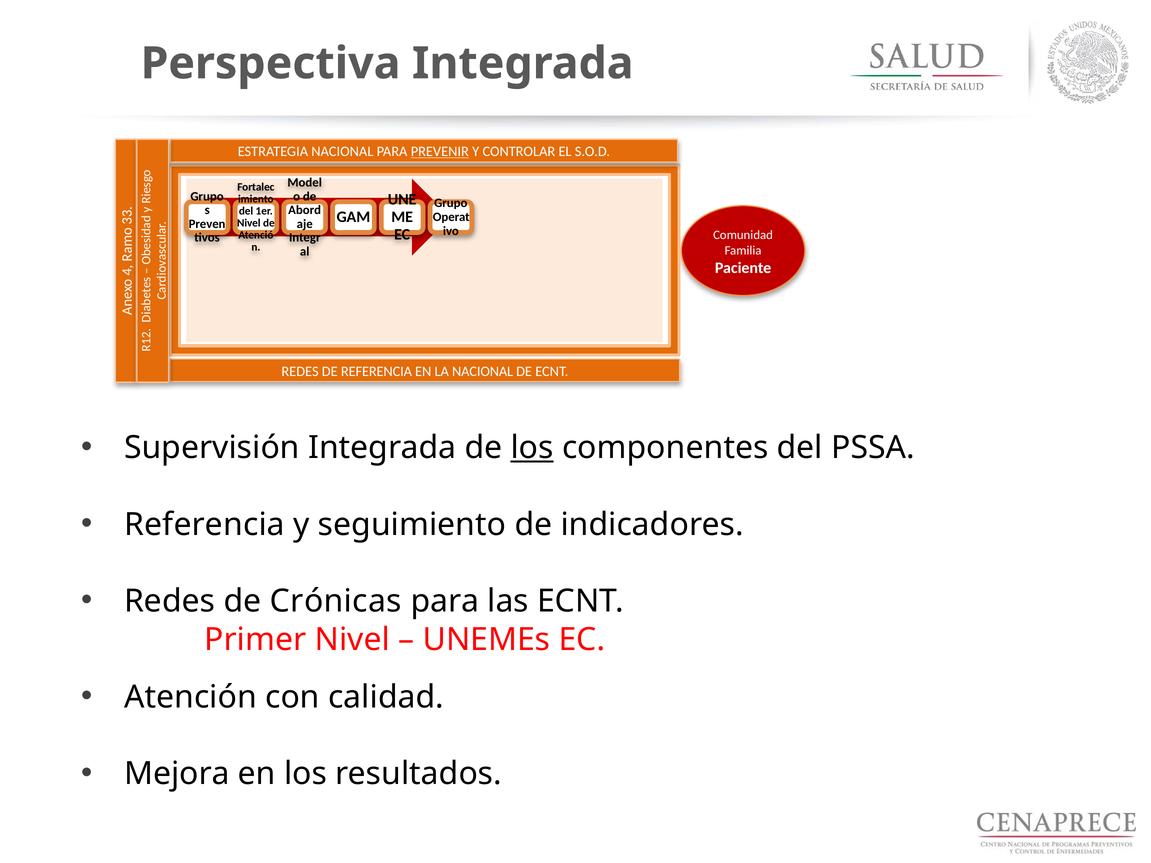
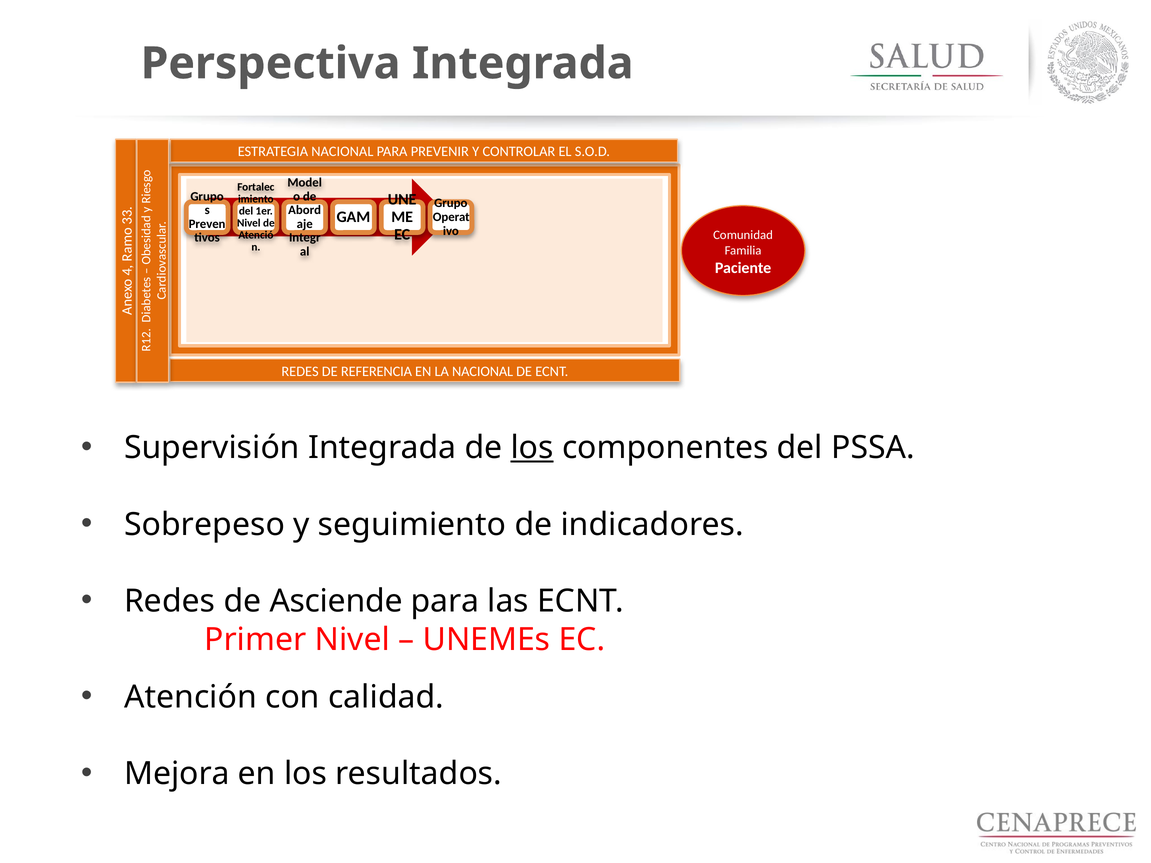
PREVENIR underline: present -> none (440, 152)
Referencia: Referencia -> Sobrepeso (205, 525)
Crónicas: Crónicas -> Asciende (336, 601)
